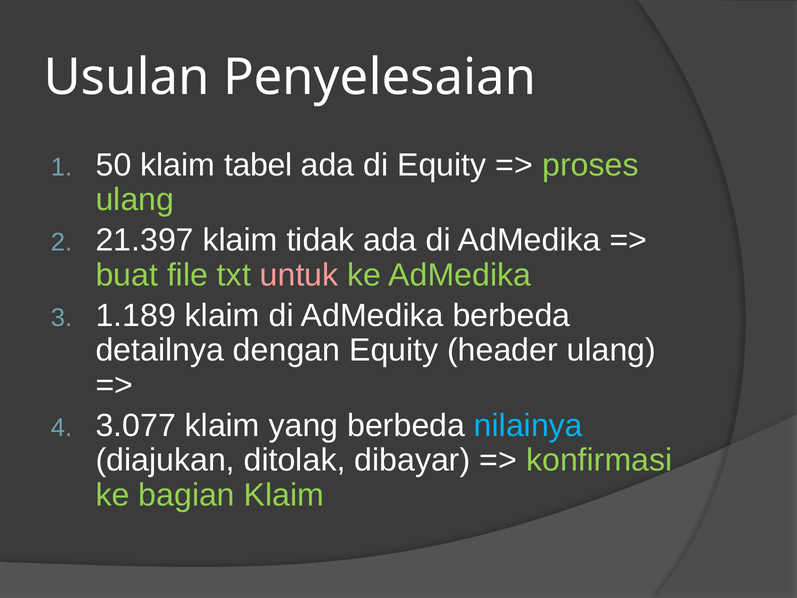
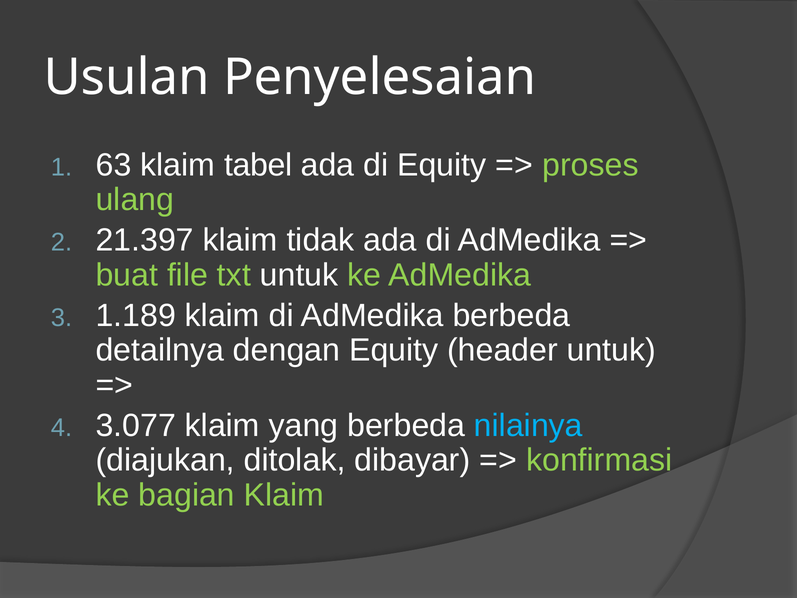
50: 50 -> 63 (114, 165)
untuk colour: pink -> white (299, 275)
header ulang: ulang -> untuk (611, 350)
